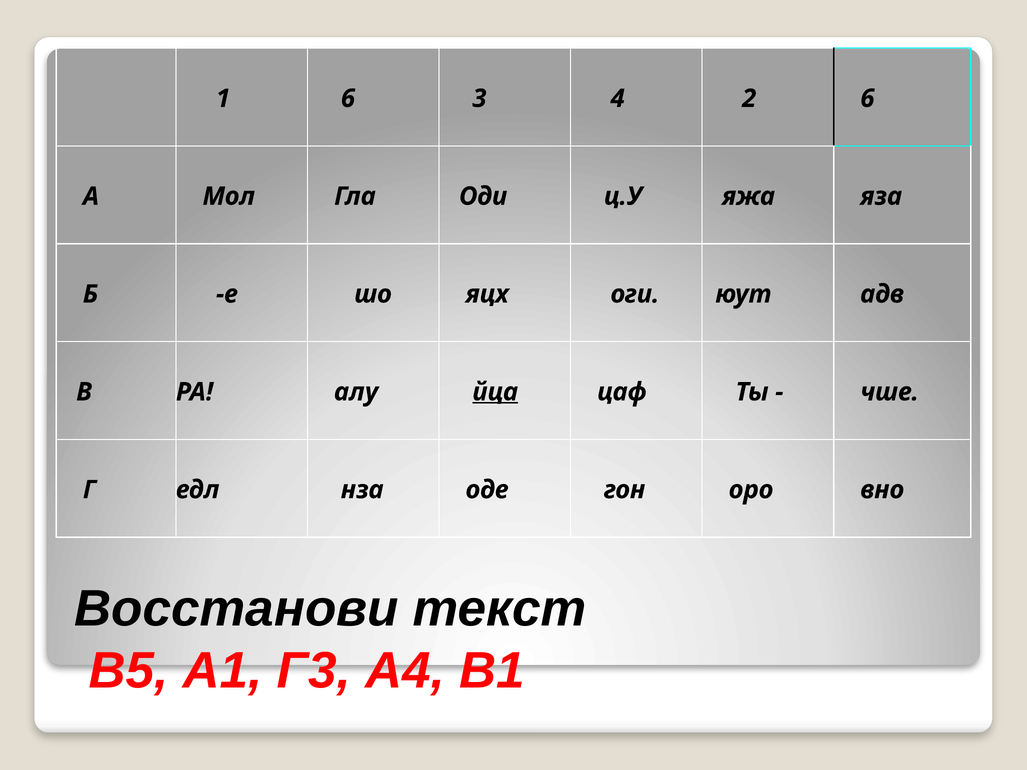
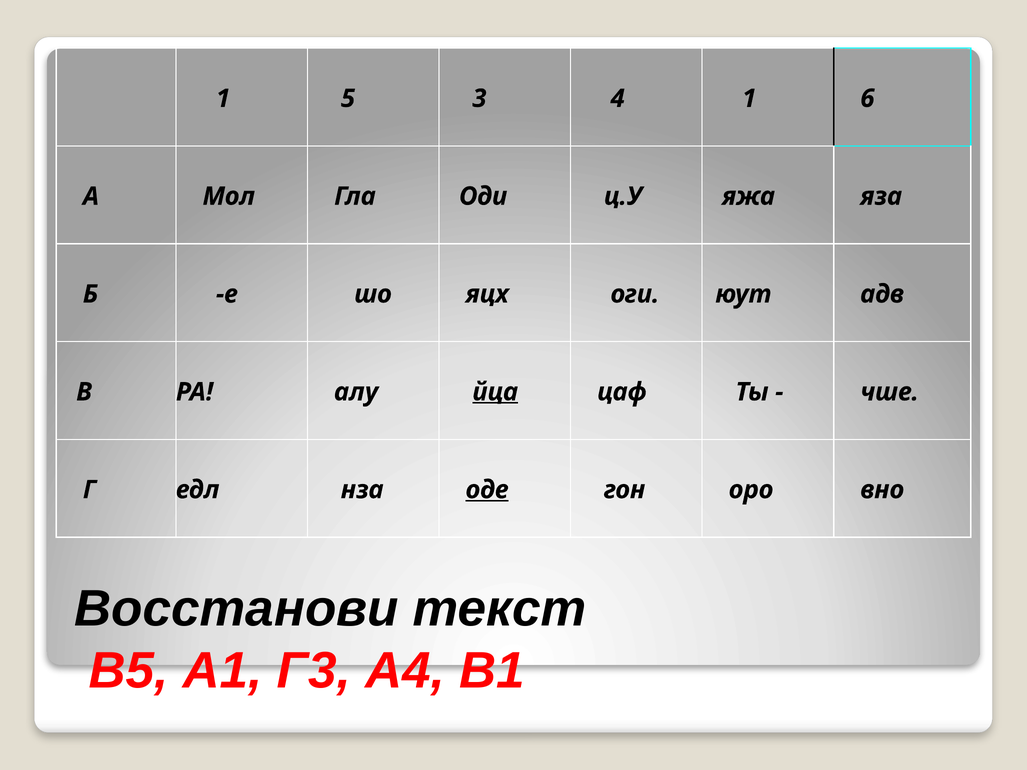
1 6: 6 -> 5 (348, 99)
4 2: 2 -> 1 (749, 99)
оде underline: none -> present (487, 490)
